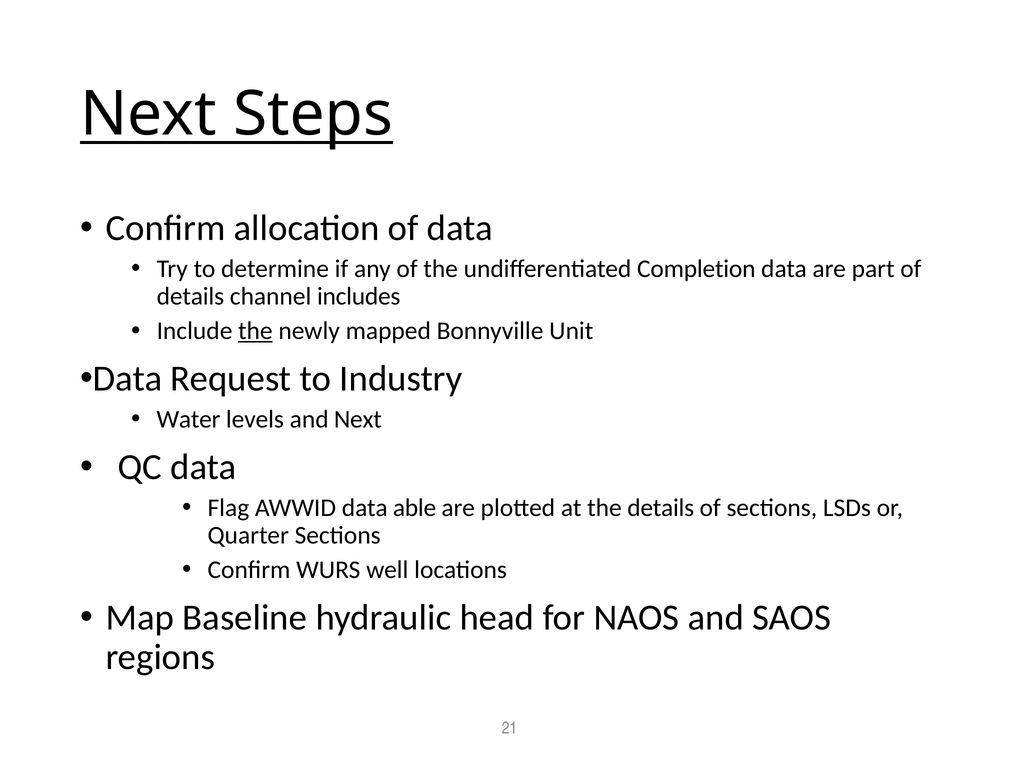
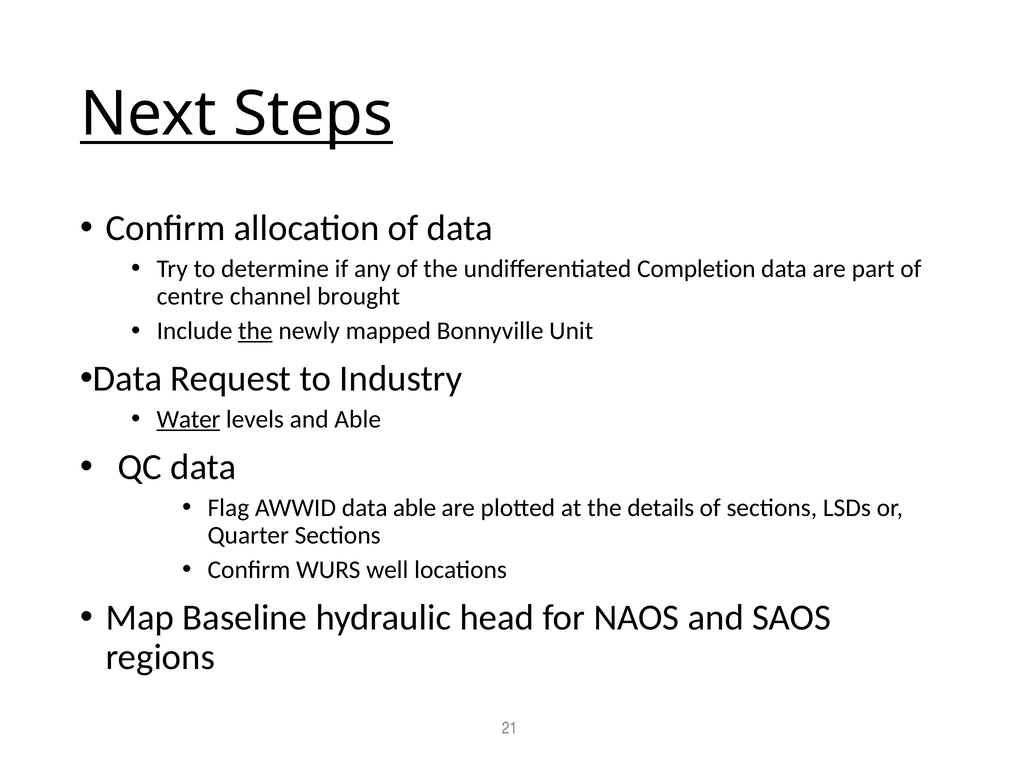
details: details -> centre (190, 296)
includes: includes -> brought (359, 296)
Water underline: none -> present (188, 419)
and Next: Next -> Able (358, 419)
